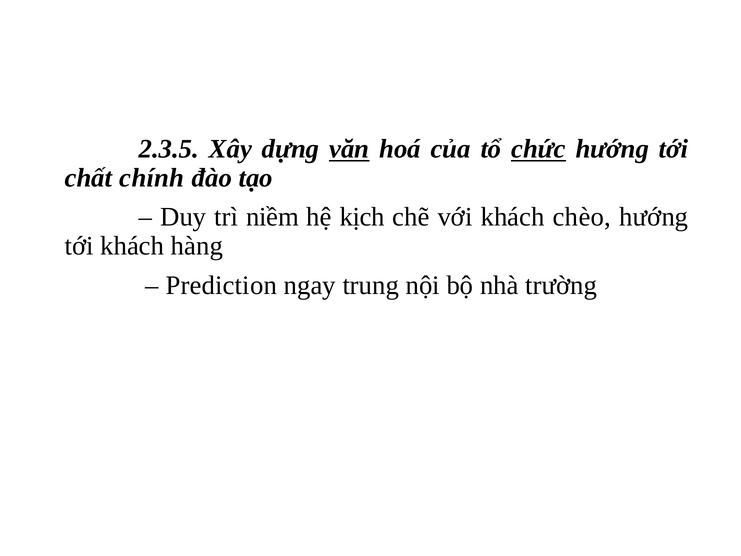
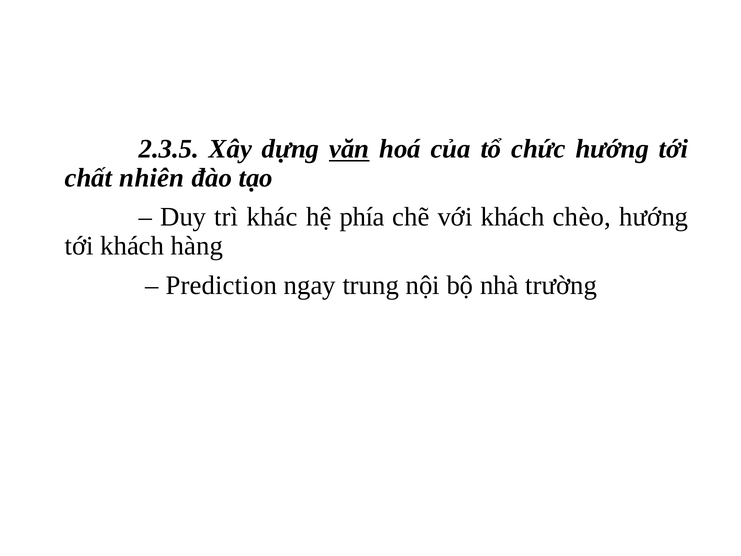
chức underline: present -> none (538, 149)
chính: chính -> nhiên (152, 178)
niềm: niềm -> khác (272, 217)
kịch: kịch -> phía (362, 217)
